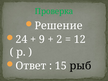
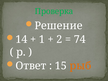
24: 24 -> 14 (21, 39)
9: 9 -> 1 (42, 39)
12: 12 -> 74 (80, 39)
рыб colour: black -> orange (80, 66)
